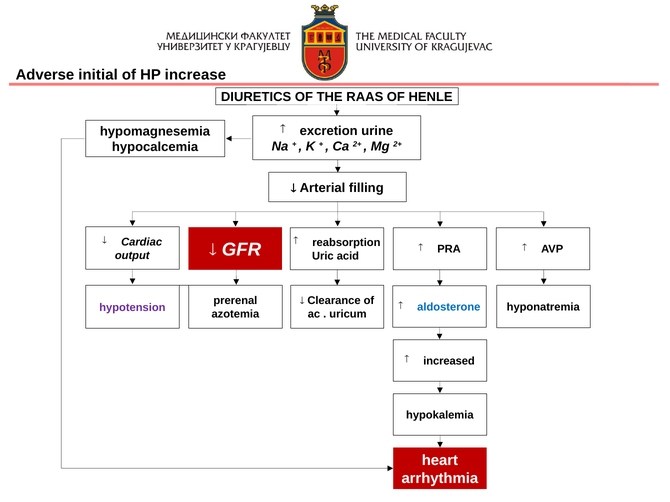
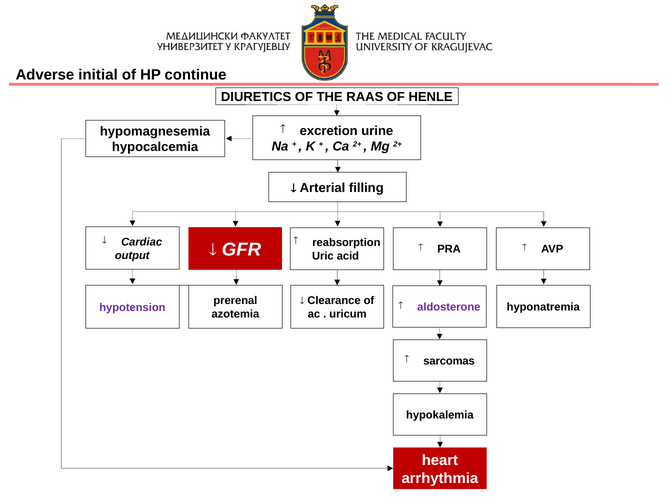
increase: increase -> continue (196, 75)
aldosterone colour: blue -> purple (449, 307)
increased: increased -> sarcomas (449, 361)
